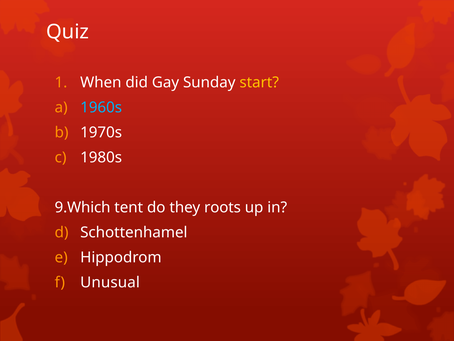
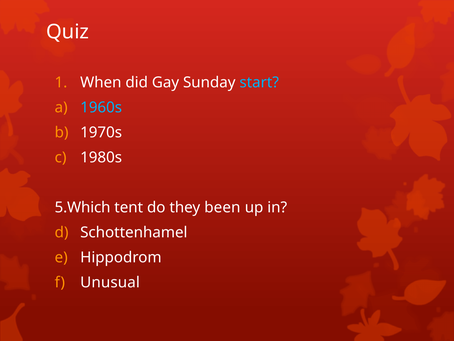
start colour: yellow -> light blue (259, 82)
9.Which: 9.Which -> 5.Which (83, 207)
roots: roots -> been (222, 207)
